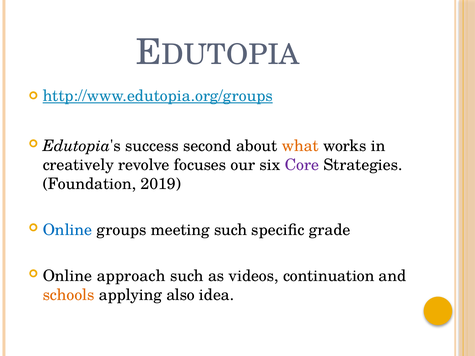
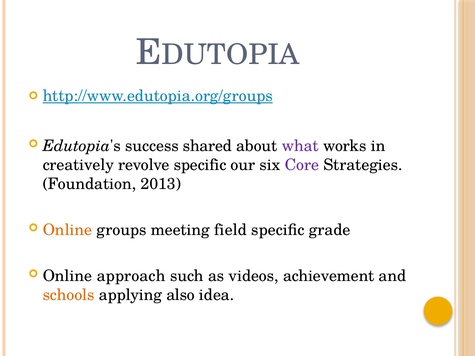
second: second -> shared (207, 146)
what colour: orange -> purple (300, 146)
revolve focuses: focuses -> specific (200, 165)
2019: 2019 -> 2013 (161, 184)
Online colour: blue -> orange (67, 230)
meeting such: such -> field (231, 230)
continuation: continuation -> achievement (329, 276)
